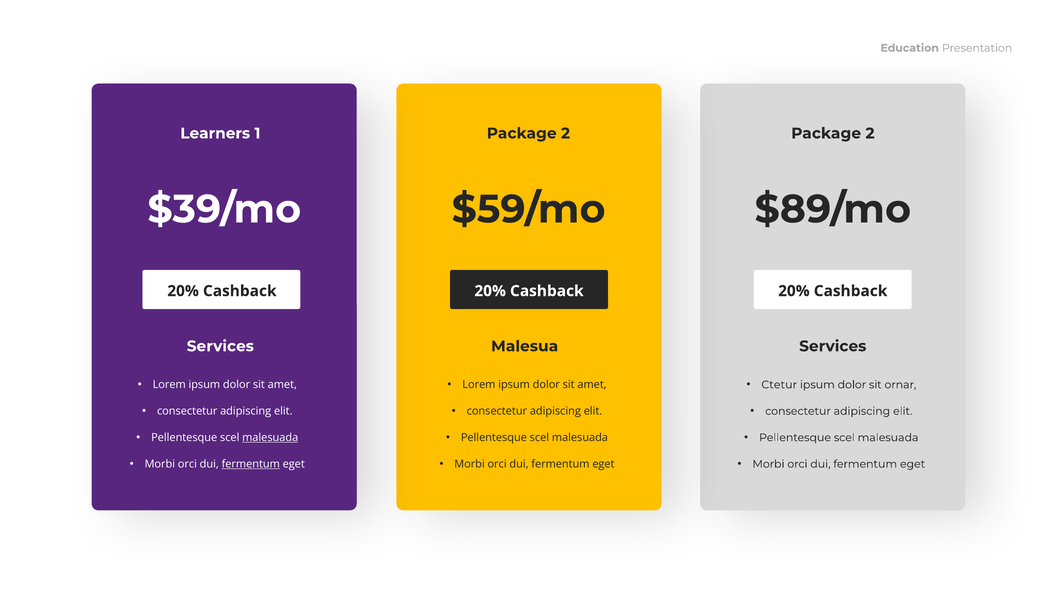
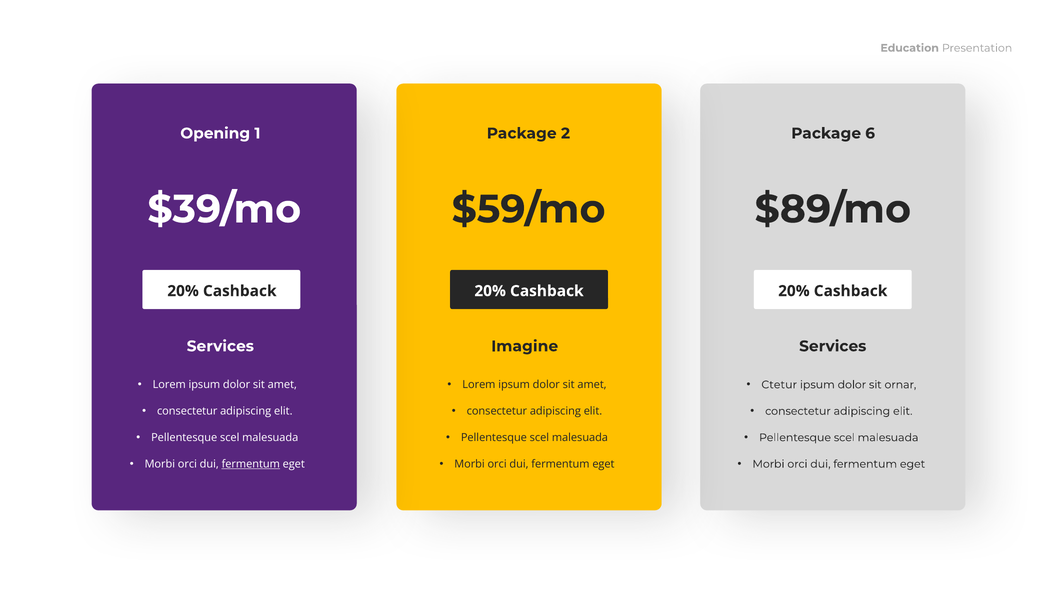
Learners: Learners -> Opening (215, 133)
2 Package 2: 2 -> 6 (870, 133)
Malesua: Malesua -> Imagine (525, 347)
malesuada underline: present -> none (270, 438)
